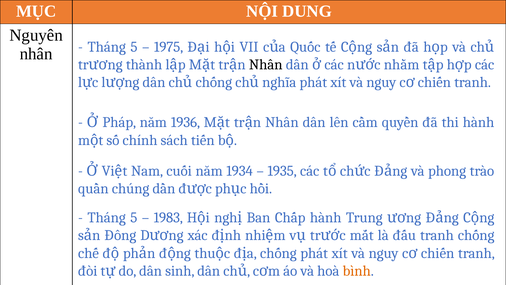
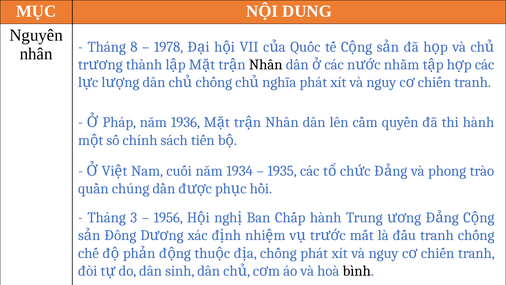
5: 5 -> 8 (134, 47)
1975: 1975 -> 1978 (169, 47)
5: 5 -> 3 (134, 217)
1983: 1983 -> 1956 (168, 217)
bình colour: orange -> black (357, 271)
